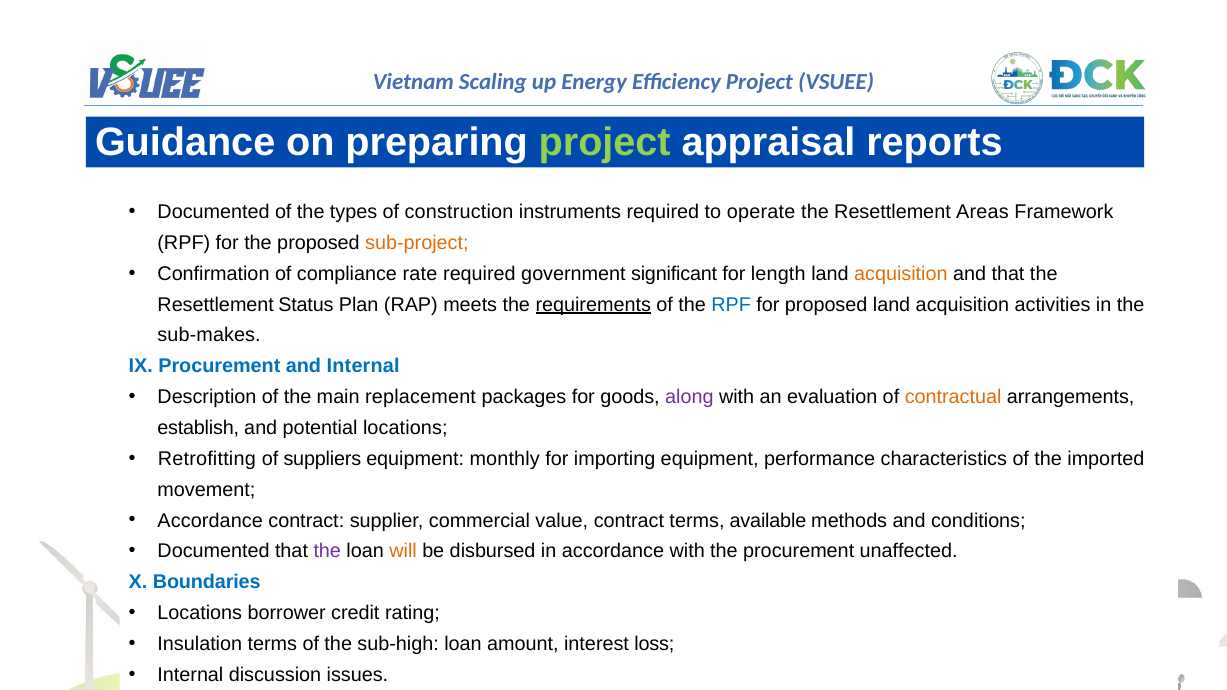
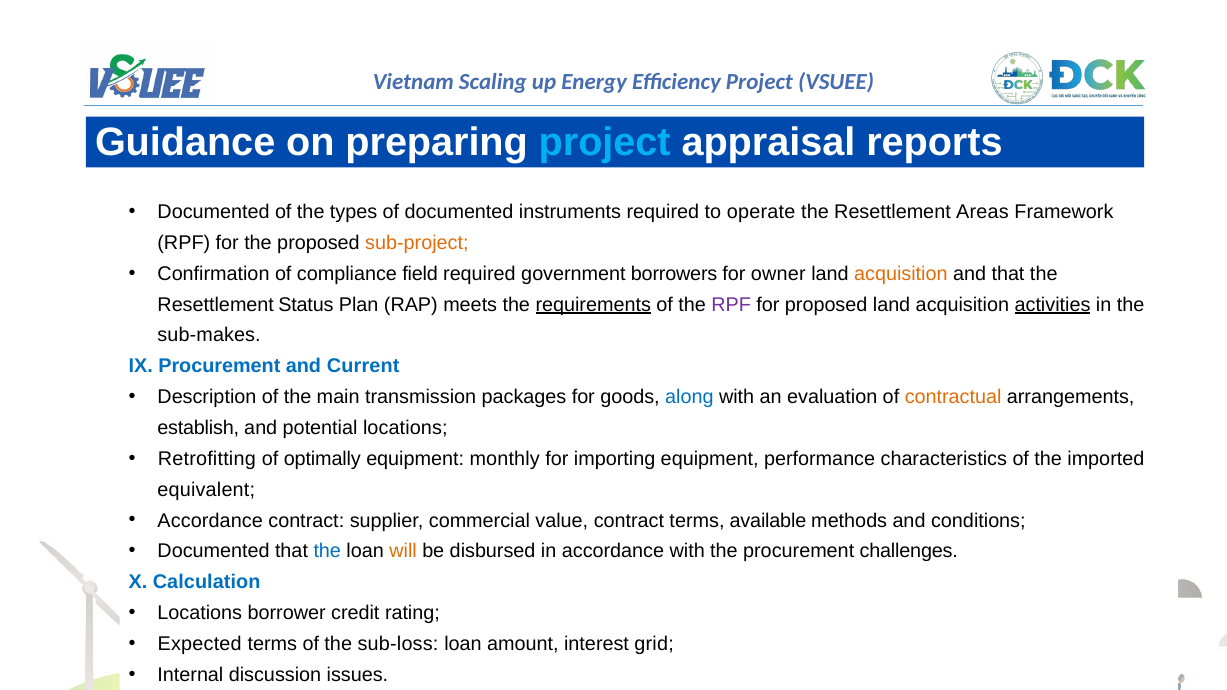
project colour: light green -> light blue (605, 142)
of construction: construction -> documented (459, 212)
rate: rate -> field (420, 274)
significant: significant -> borrowers (674, 274)
length: length -> owner (778, 274)
RPF colour: blue -> purple (731, 305)
activities underline: none -> present (1053, 305)
and Internal: Internal -> Current (363, 366)
replacement: replacement -> transmission (421, 397)
along colour: purple -> blue (689, 397)
suppliers: suppliers -> optimally (322, 459)
movement: movement -> equivalent (206, 490)
the colour: purple -> blue (327, 552)
unaffected: unaffected -> challenges (909, 552)
Boundaries: Boundaries -> Calculation (207, 582)
Insulation: Insulation -> Expected (200, 644)
sub-high: sub-high -> sub-loss (398, 644)
loss: loss -> grid (654, 644)
